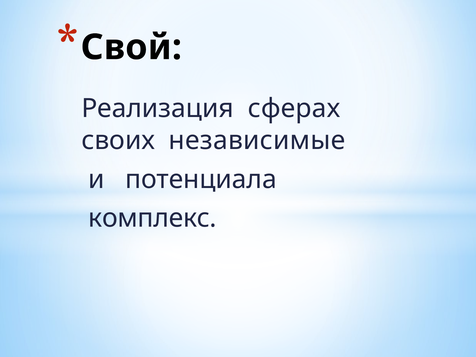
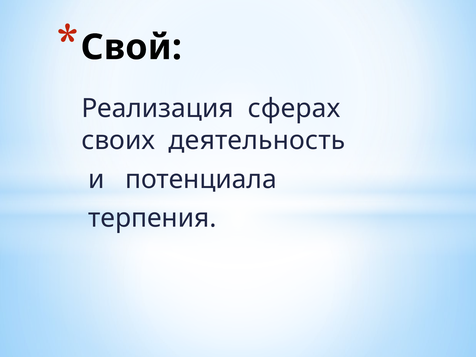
независимые: независимые -> деятельность (257, 140)
комплекс: комплекс -> терпения (152, 218)
